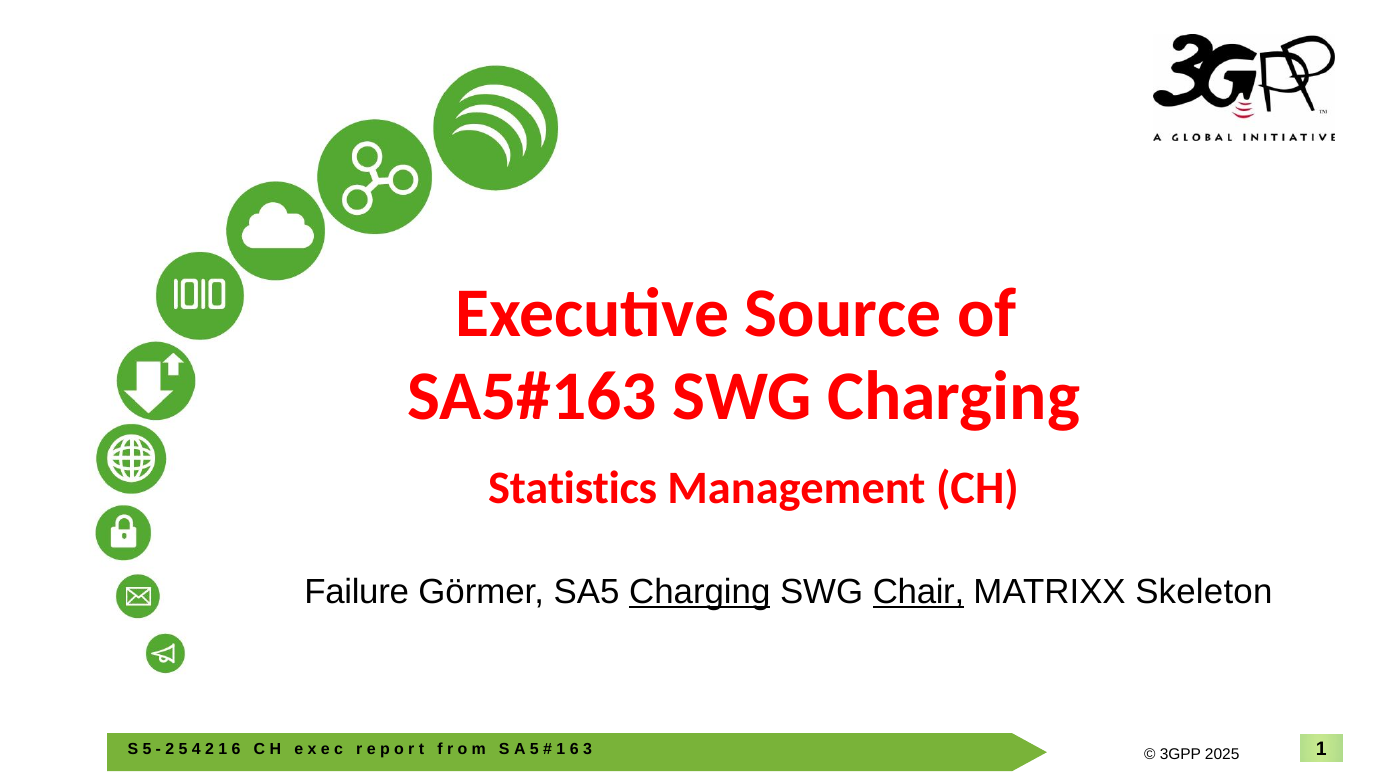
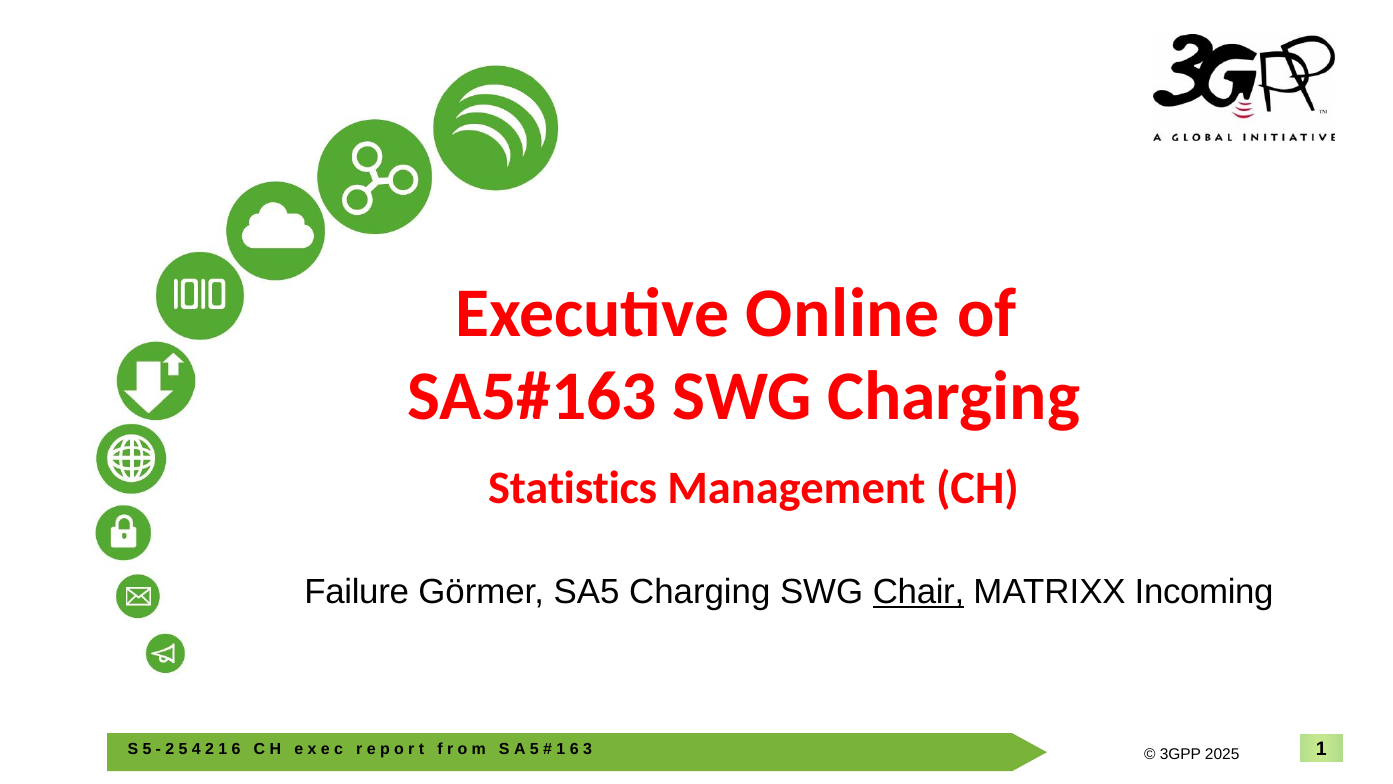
Source: Source -> Online (843, 313)
Charging underline: present -> none (700, 592)
Skeleton: Skeleton -> Incoming (1204, 592)
